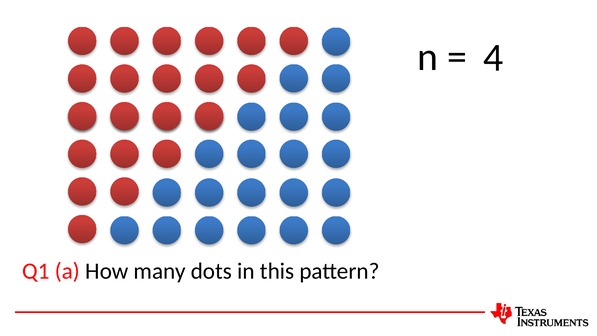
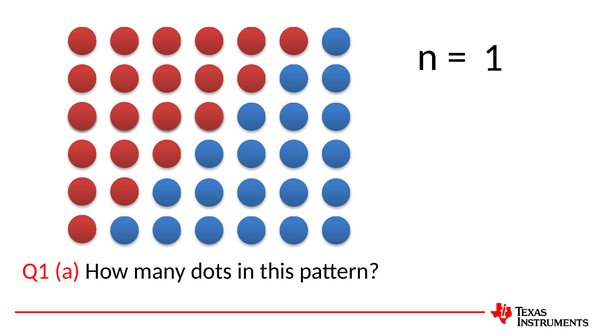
4: 4 -> 1 (493, 58)
